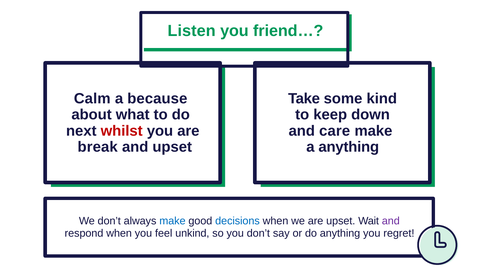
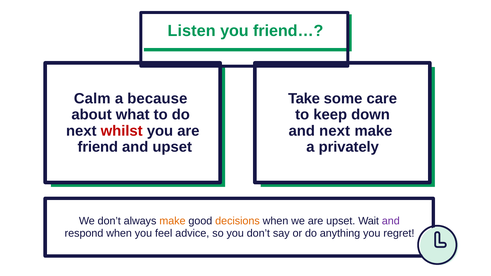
kind: kind -> care (382, 99)
and care: care -> next (335, 131)
break: break -> friend (98, 147)
a anything: anything -> privately (349, 147)
make colour: blue -> orange (172, 221)
decisions colour: blue -> orange (237, 221)
unkind: unkind -> advice (192, 233)
